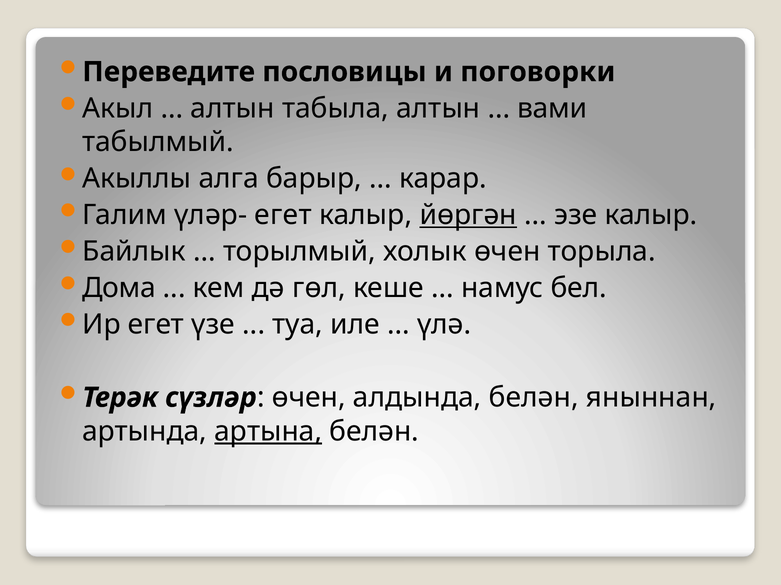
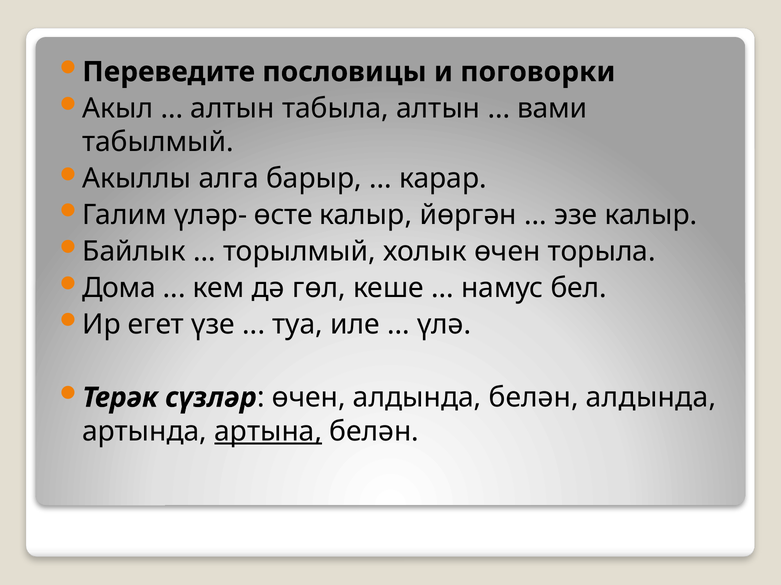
үләр- егет: егет -> өсте (283, 215)
йөргән underline: present -> none (468, 215)
белән яныннан: яныннан -> алдында (651, 398)
